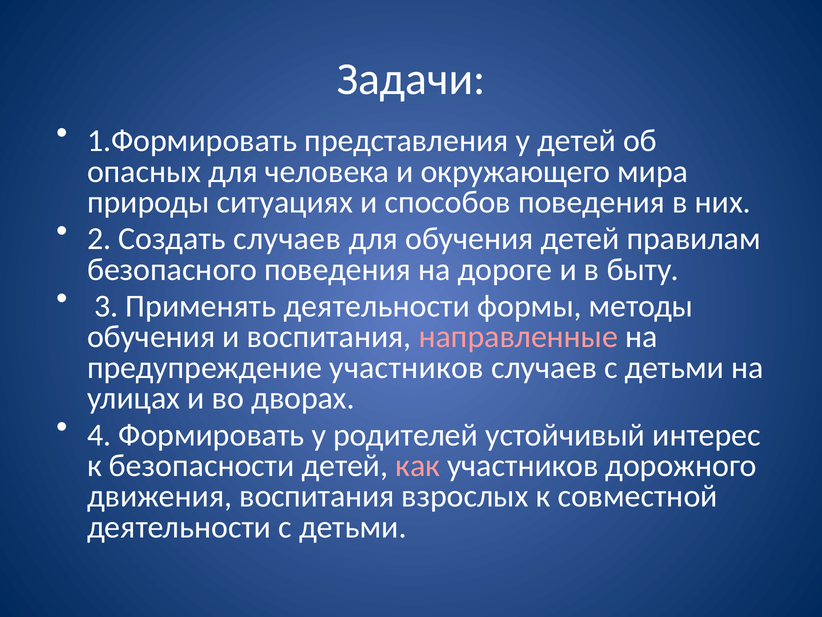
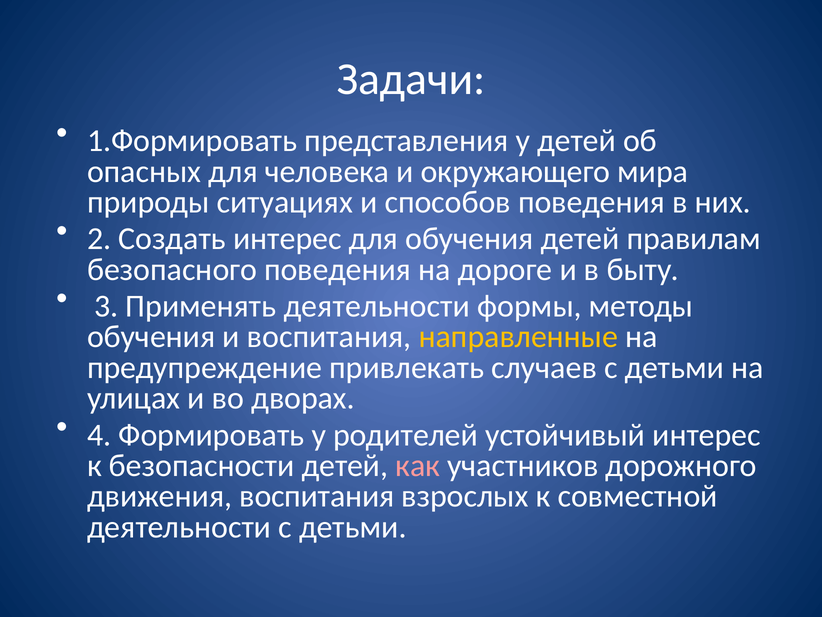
Создать случаев: случаев -> интерес (287, 239)
направленные colour: pink -> yellow (518, 337)
предупреждение участников: участников -> привлекать (407, 367)
